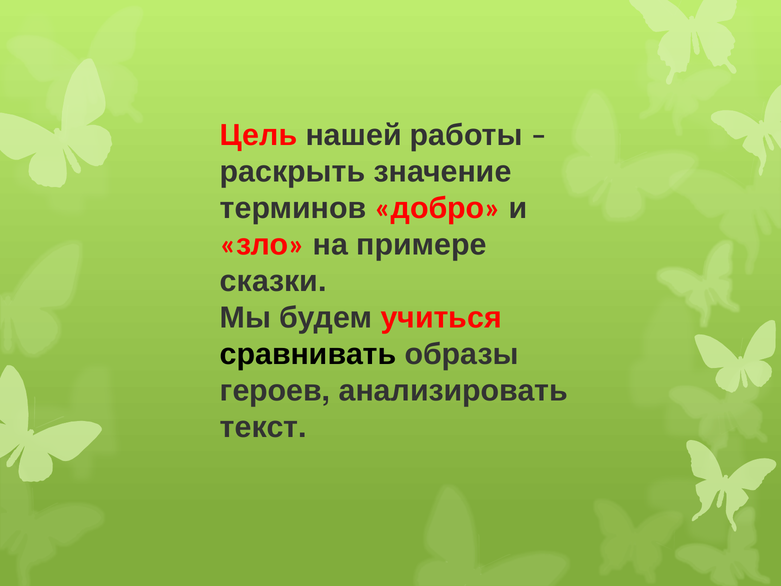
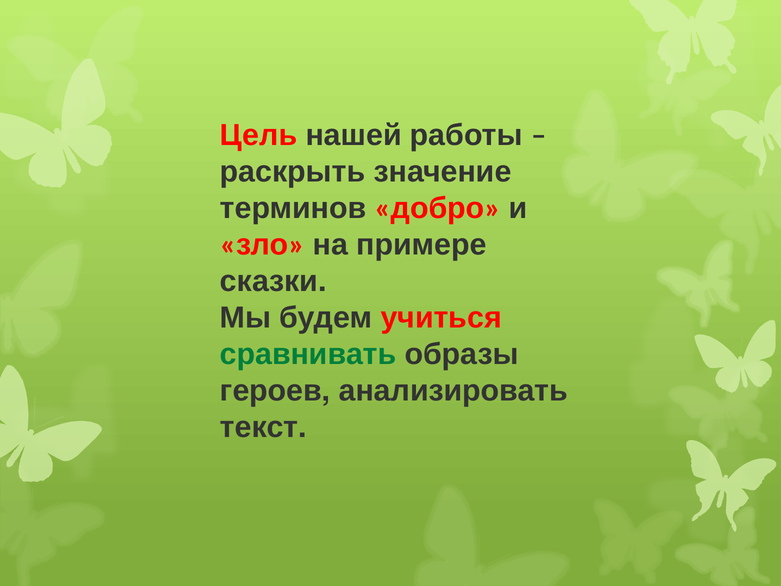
сравнивать colour: black -> green (308, 354)
